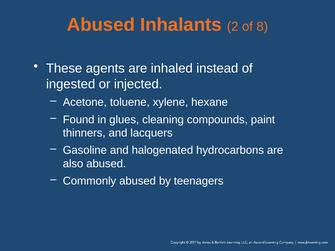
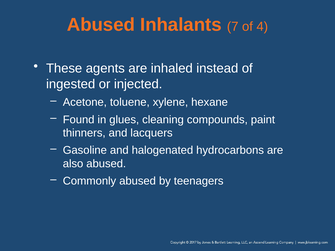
2: 2 -> 7 (233, 27)
8: 8 -> 4 (262, 27)
